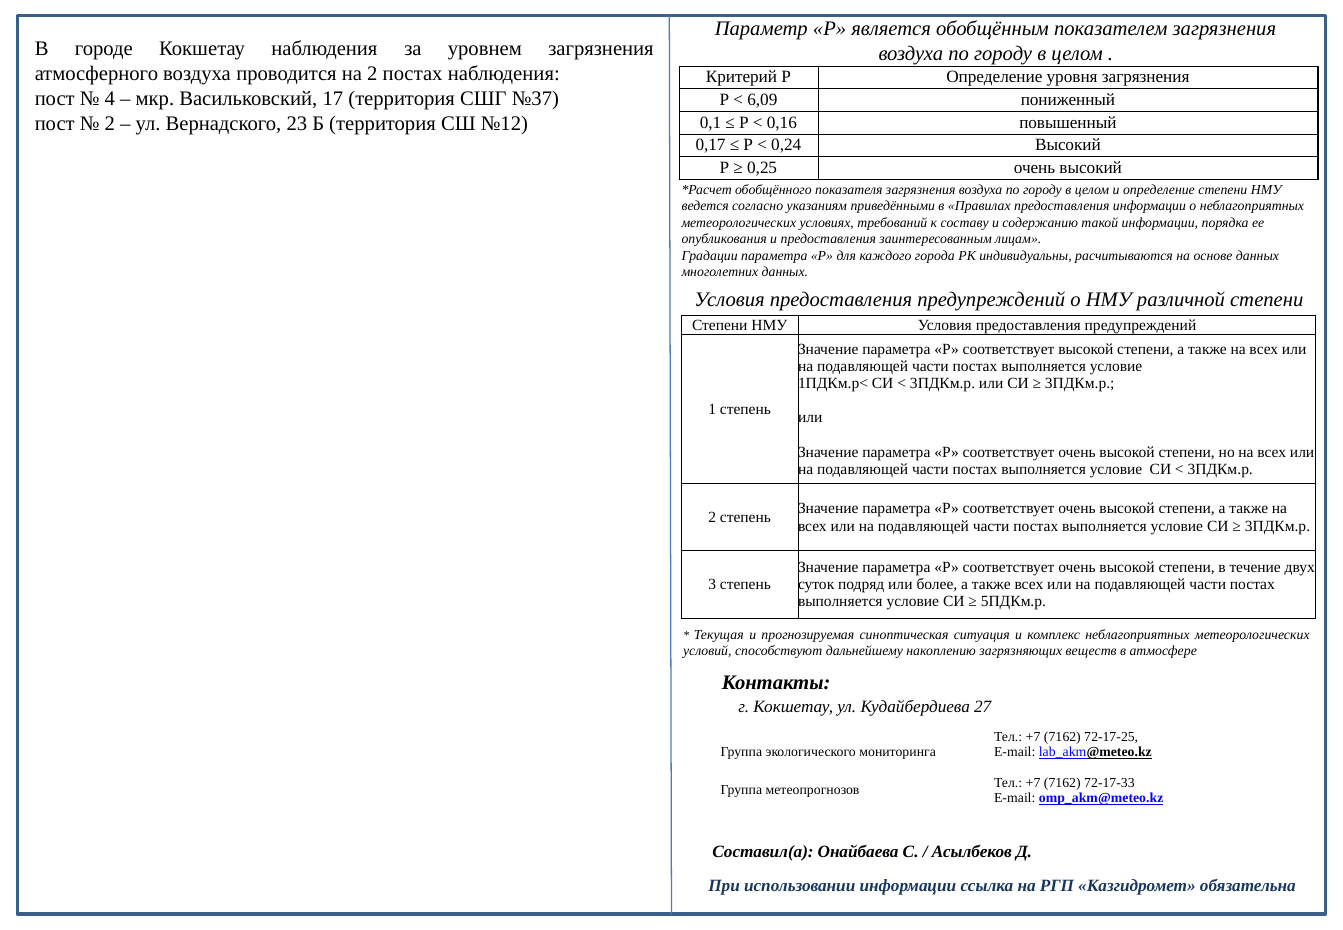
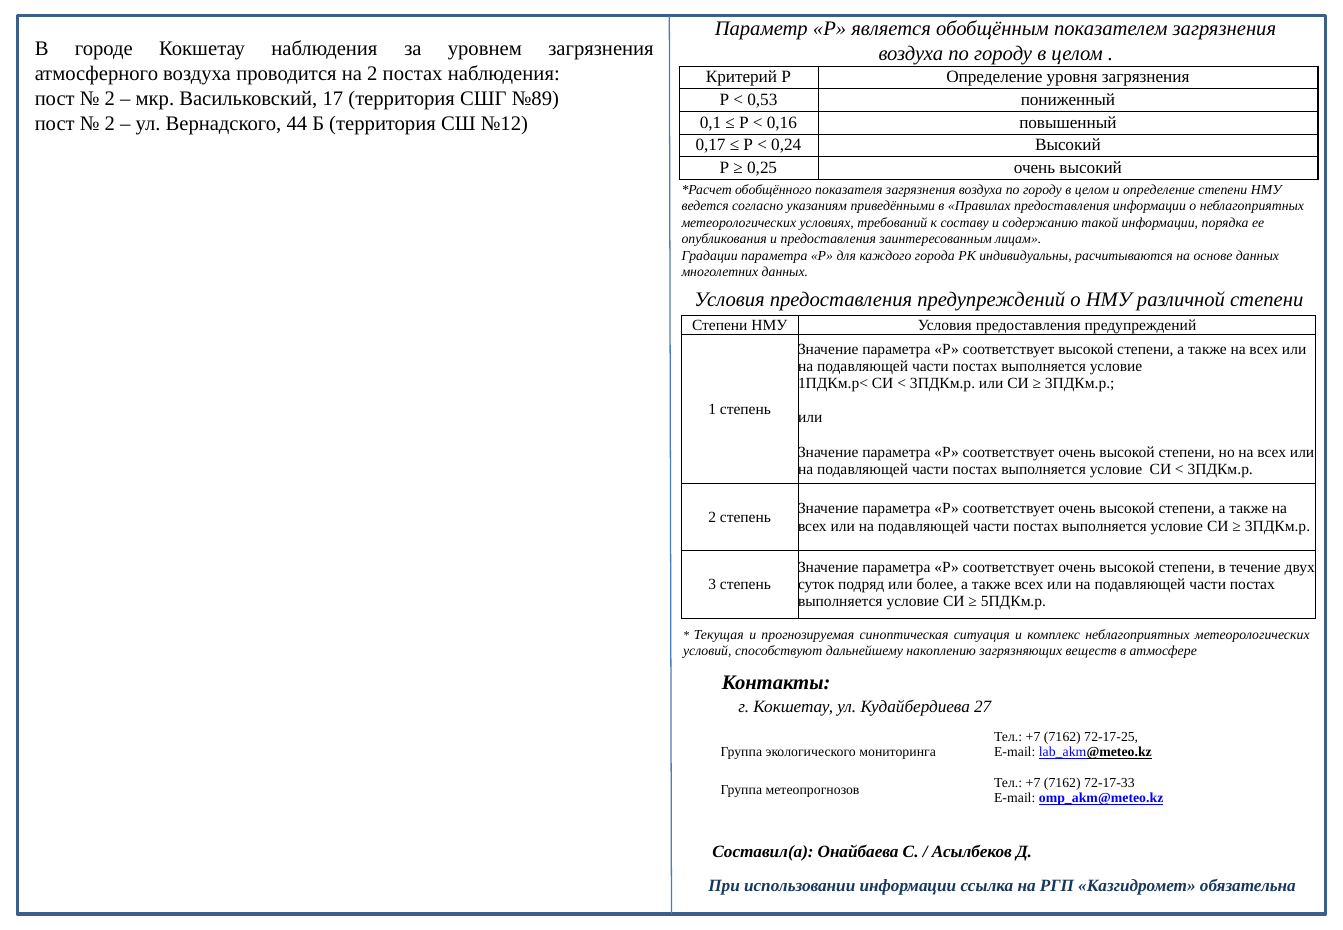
4: 4 -> 2 (110, 99)
№37: №37 -> №89 (535, 99)
6,09: 6,09 -> 0,53 (762, 100)
23: 23 -> 44 (297, 123)
